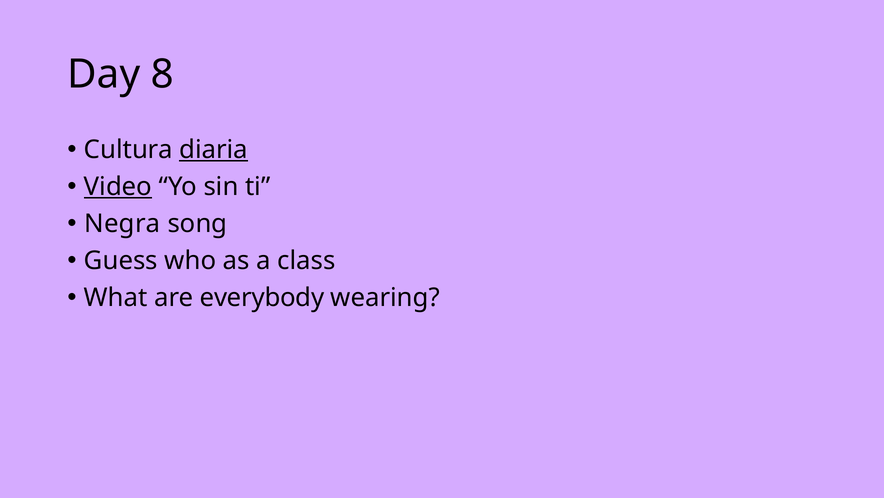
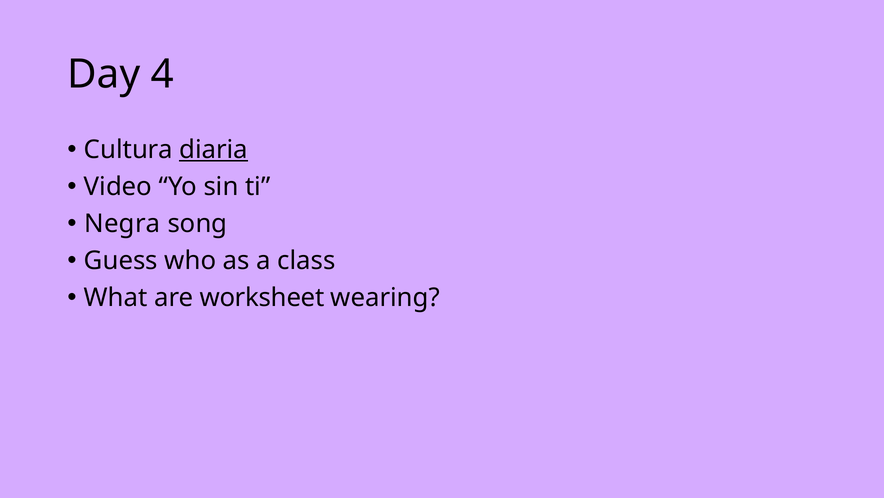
8: 8 -> 4 (162, 74)
Video underline: present -> none (118, 186)
everybody: everybody -> worksheet (262, 297)
